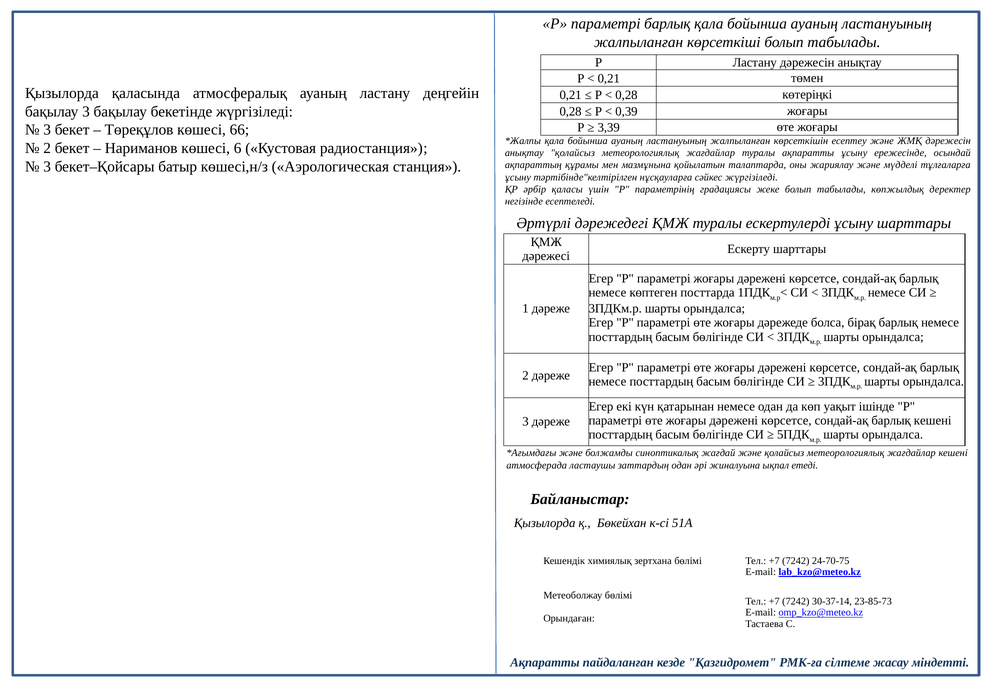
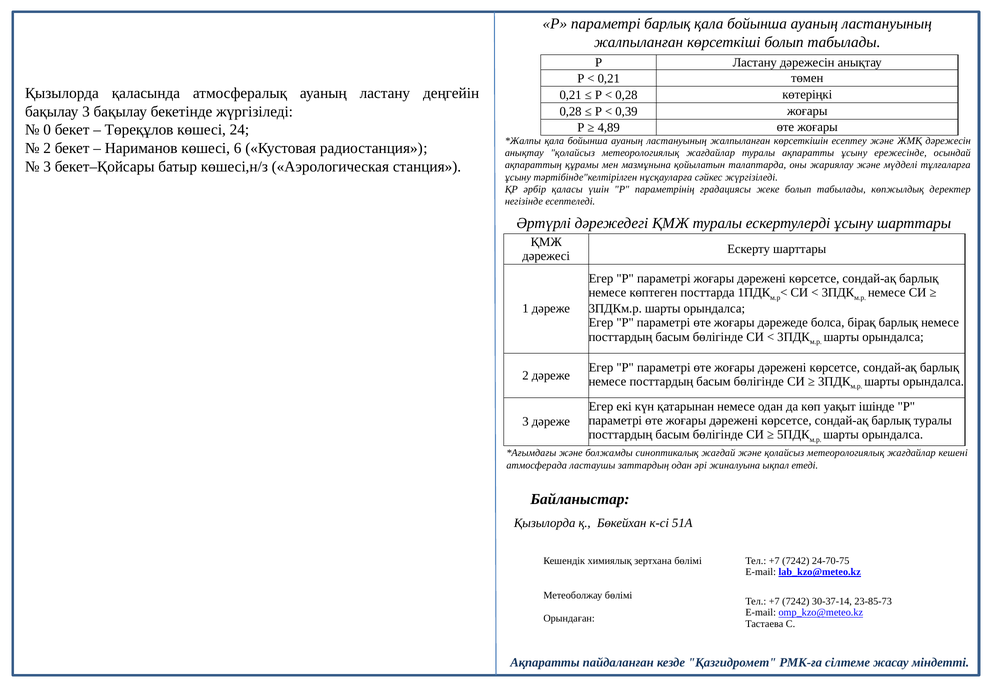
3,39: 3,39 -> 4,89 (609, 128)
3: 3 -> 0 (47, 130)
66: 66 -> 24 (239, 130)
барлық кешені: кешені -> туралы (933, 421)
